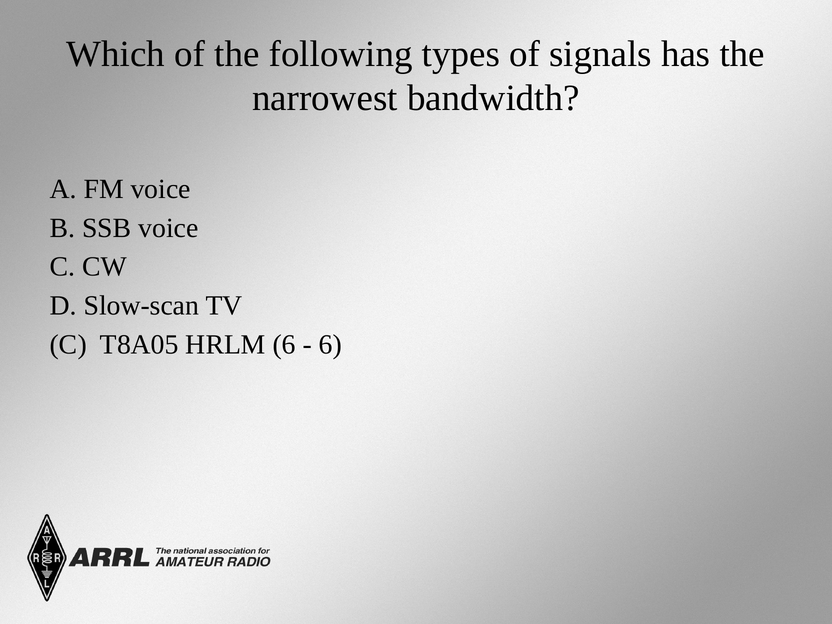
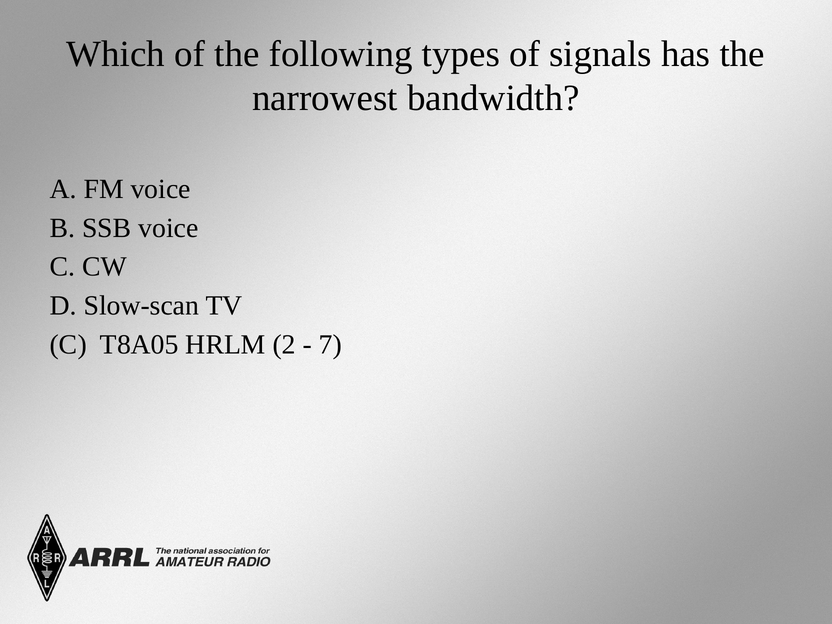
HRLM 6: 6 -> 2 (284, 344)
6: 6 -> 7 (330, 344)
